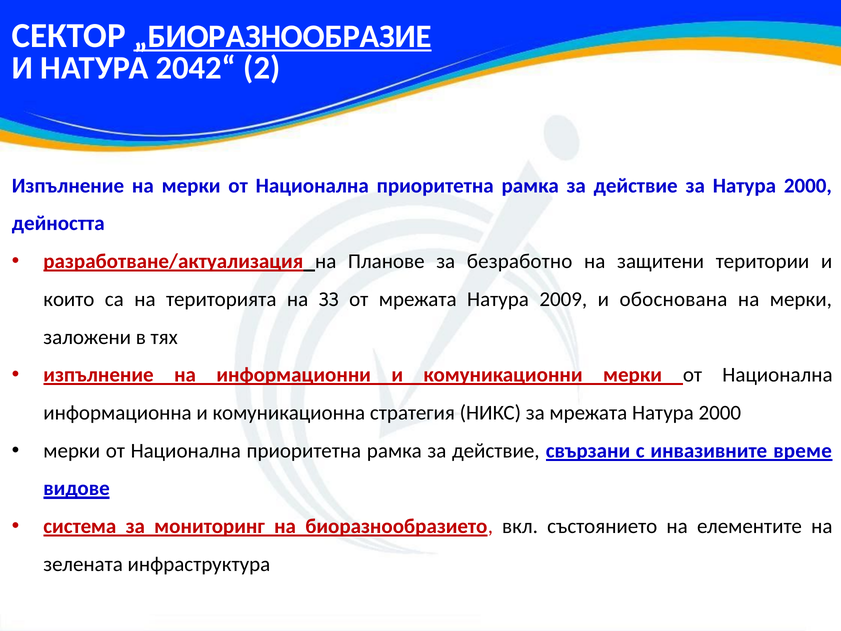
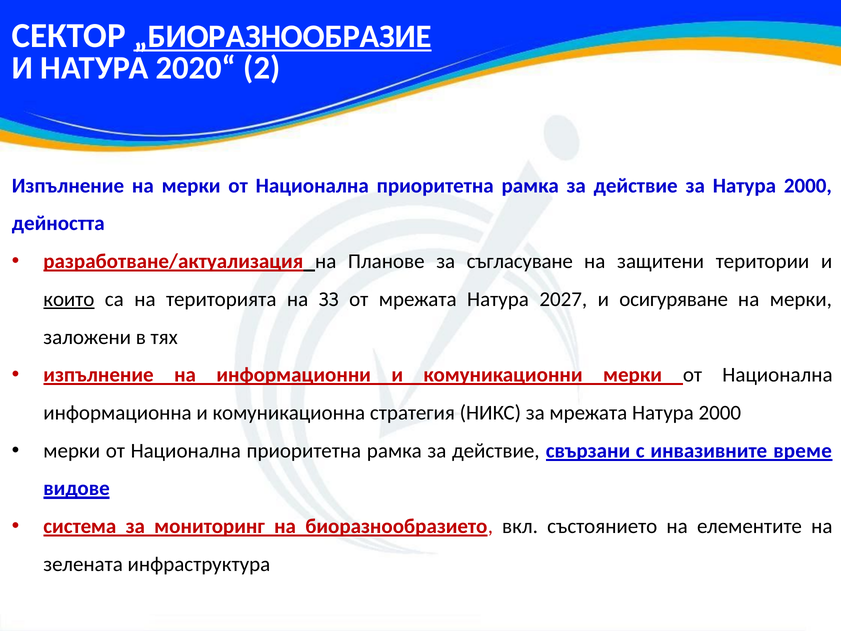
2042“: 2042“ -> 2020“ (196, 68)
безработно: безработно -> съгласуване (520, 261)
които underline: none -> present (69, 299)
2009: 2009 -> 2027 (563, 299)
обоснована: обоснована -> осигуряване (674, 299)
